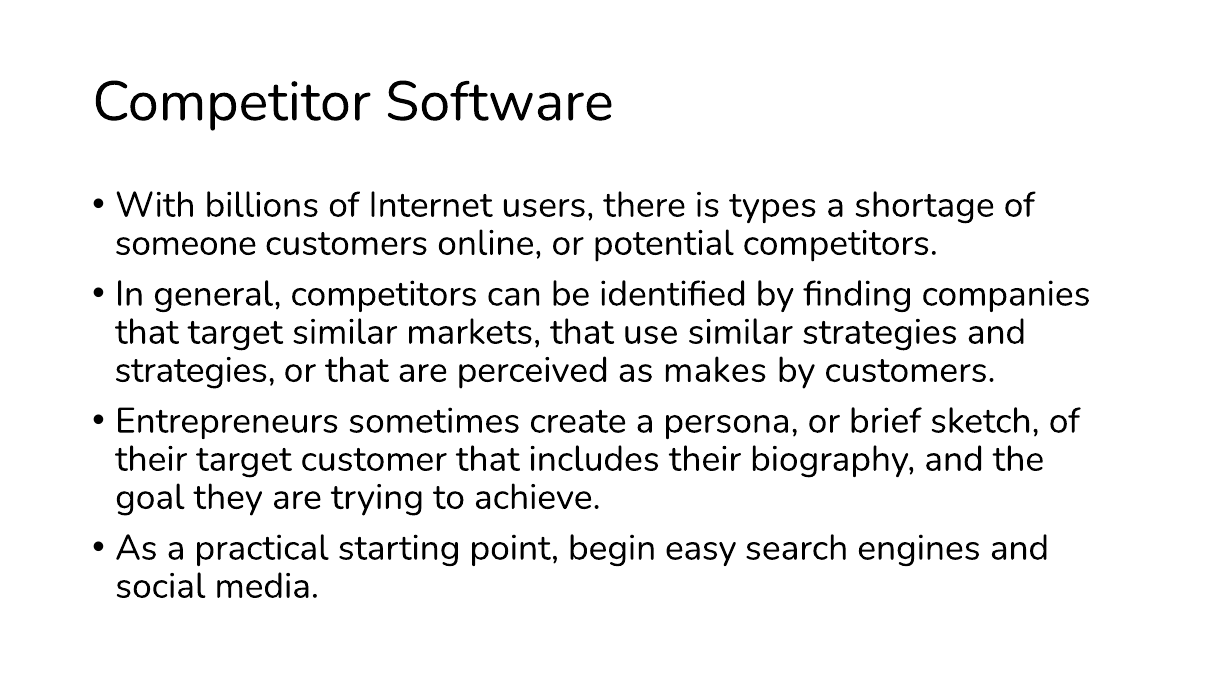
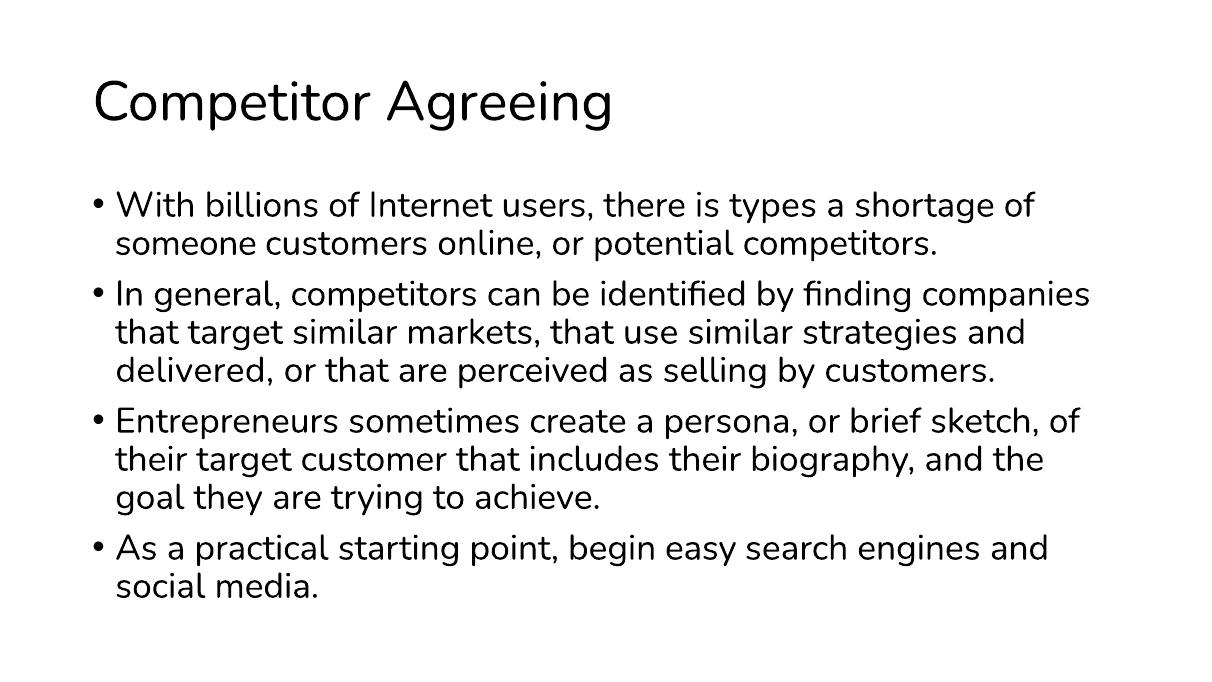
Software: Software -> Agreeing (499, 102)
strategies: strategies -> delivered (195, 370)
makes: makes -> selling (715, 370)
